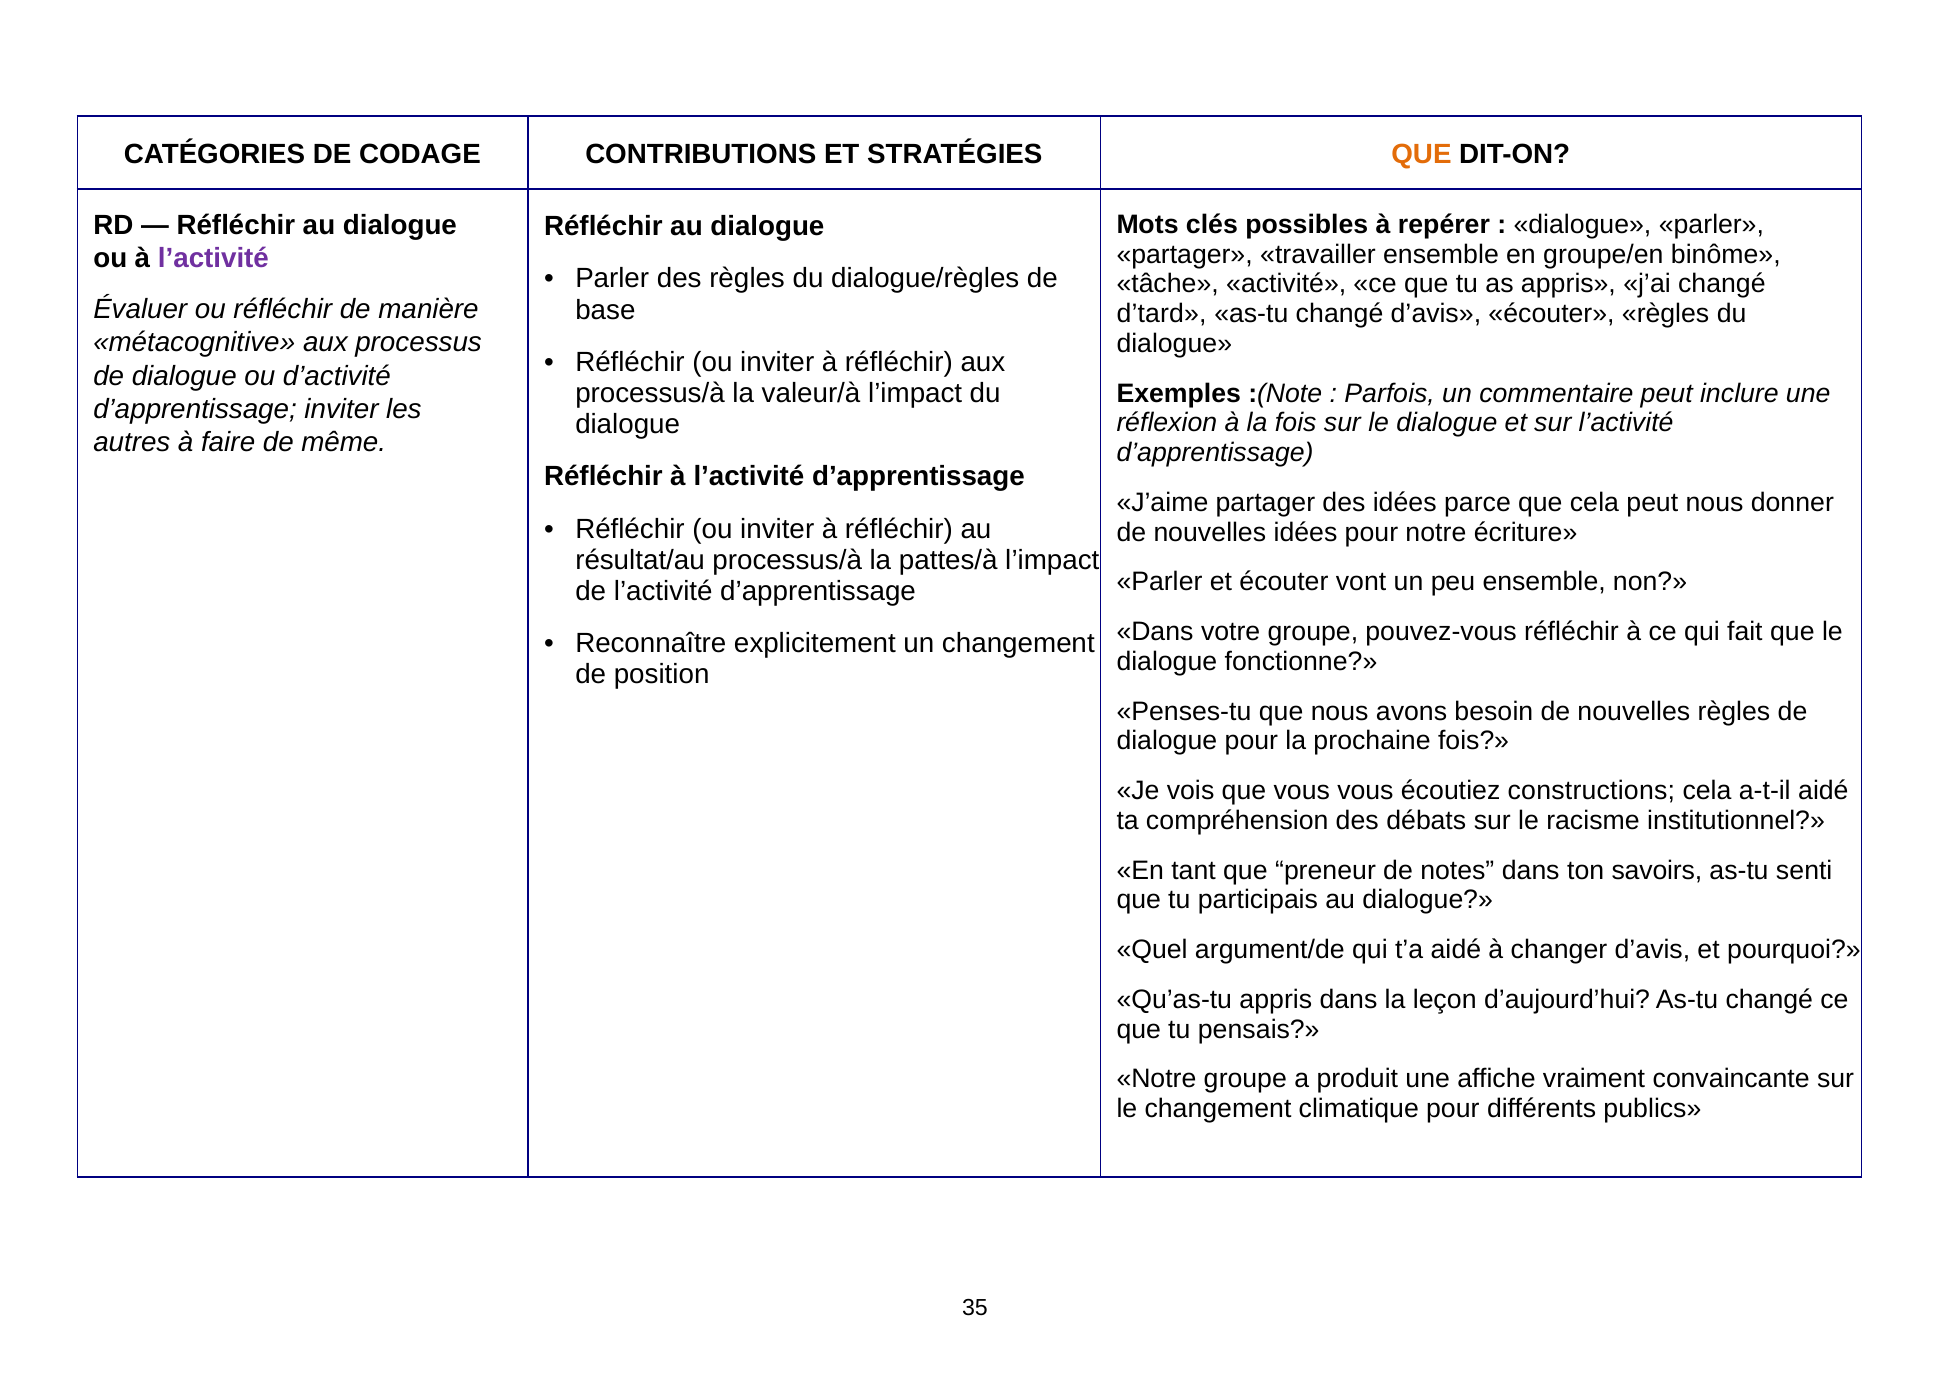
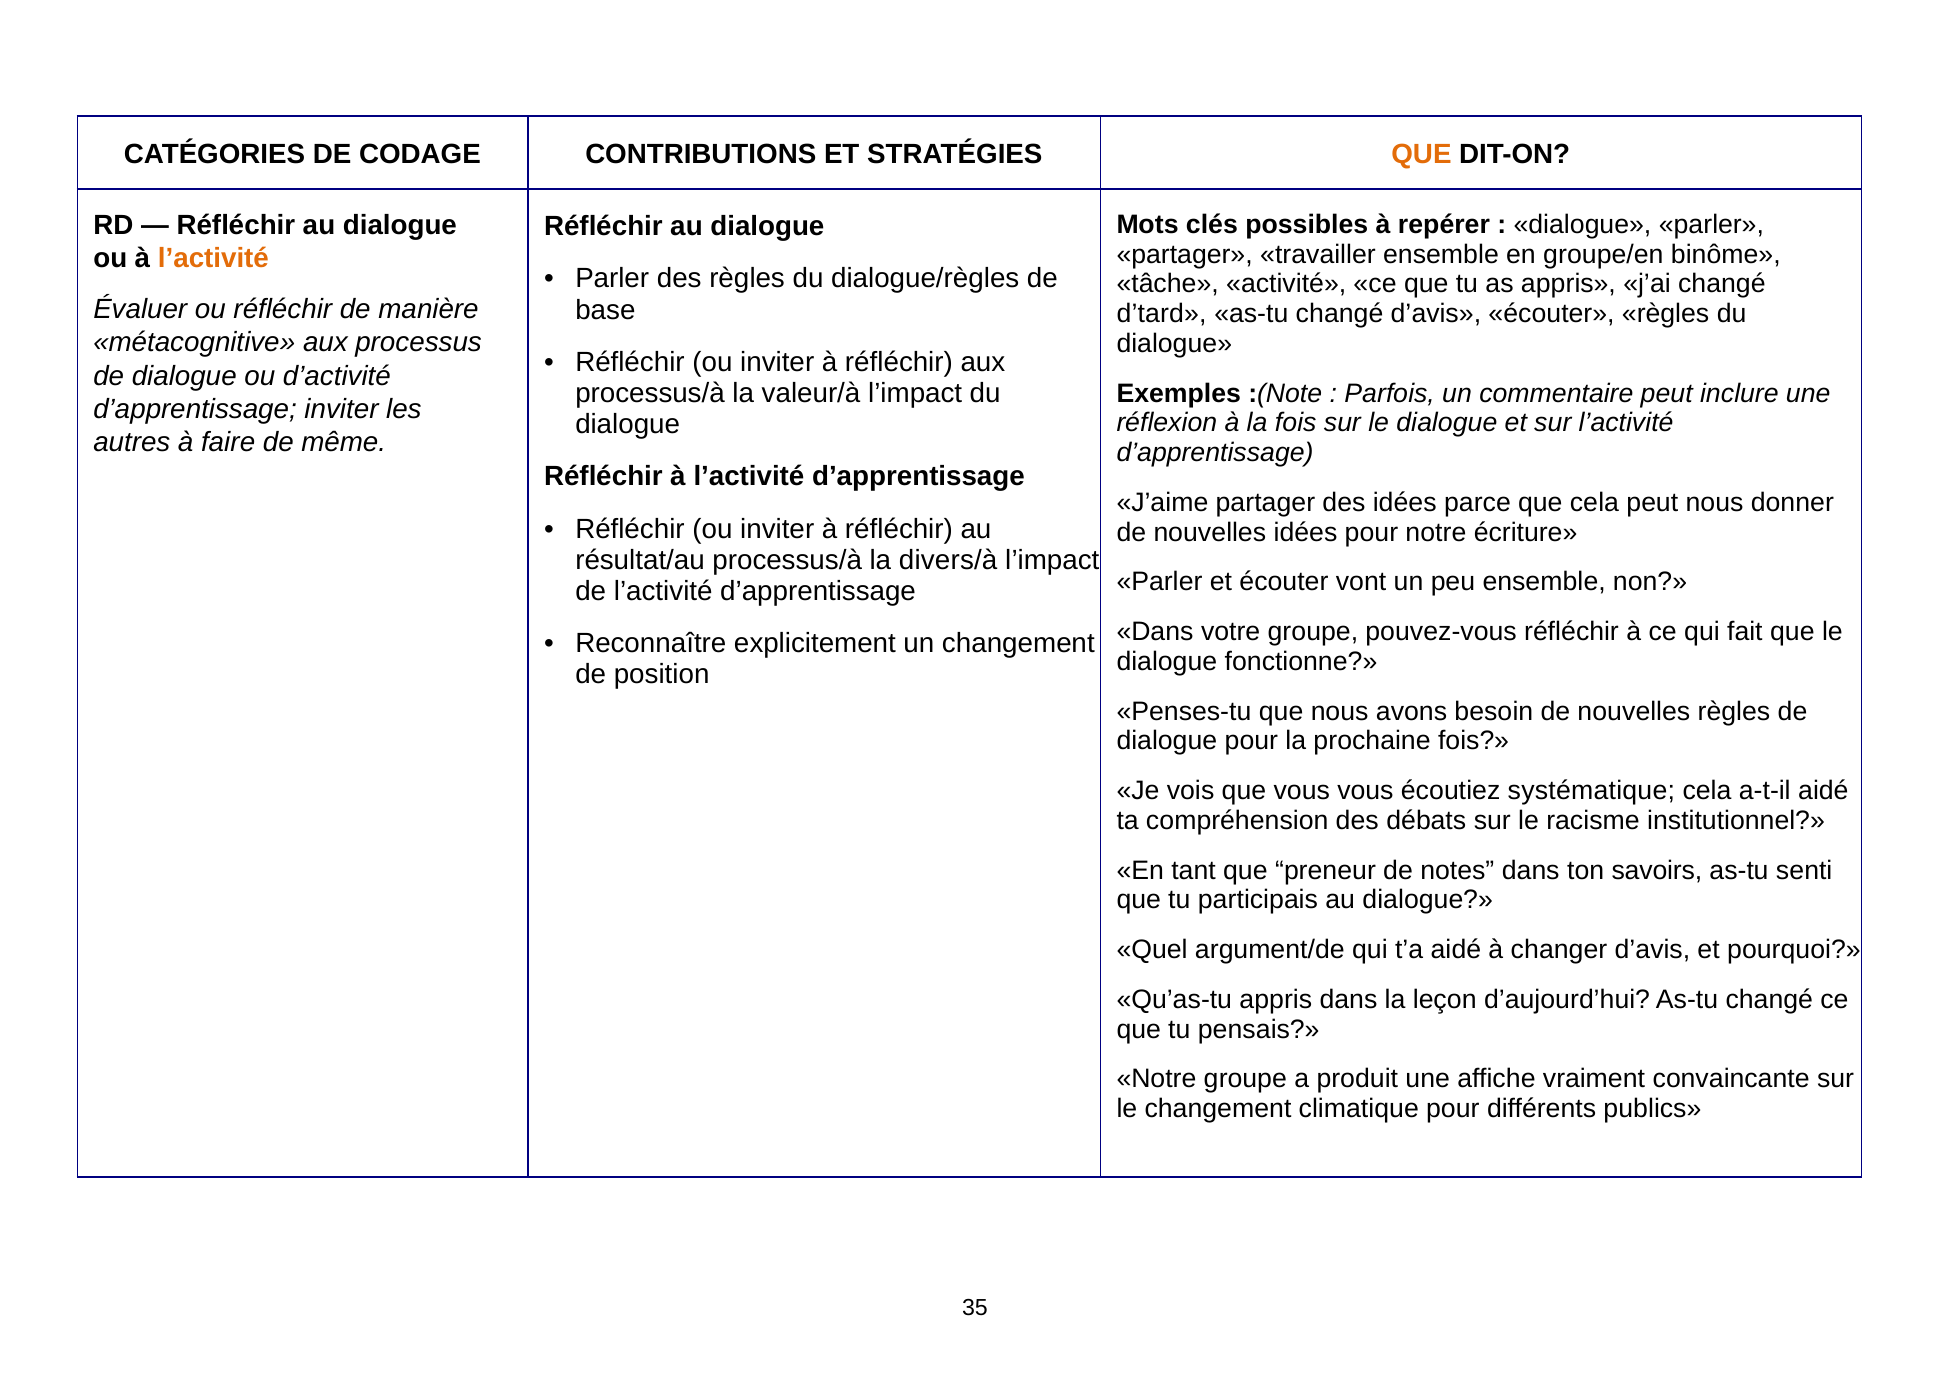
l’activité colour: purple -> orange (213, 258)
pattes/à: pattes/à -> divers/à (948, 560)
constructions: constructions -> systématique (1591, 791)
